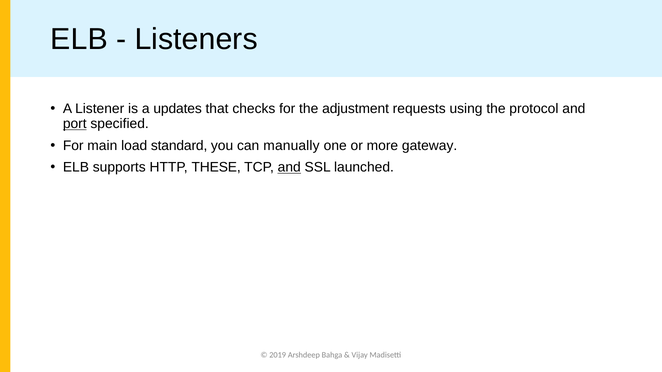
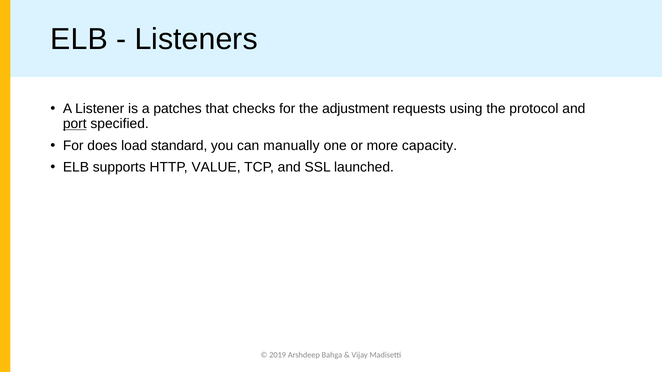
updates: updates -> patches (178, 109)
main: main -> does (102, 146)
gateway: gateway -> capacity (430, 146)
THESE: THESE -> VALUE (216, 167)
and underline: present -> none (289, 167)
